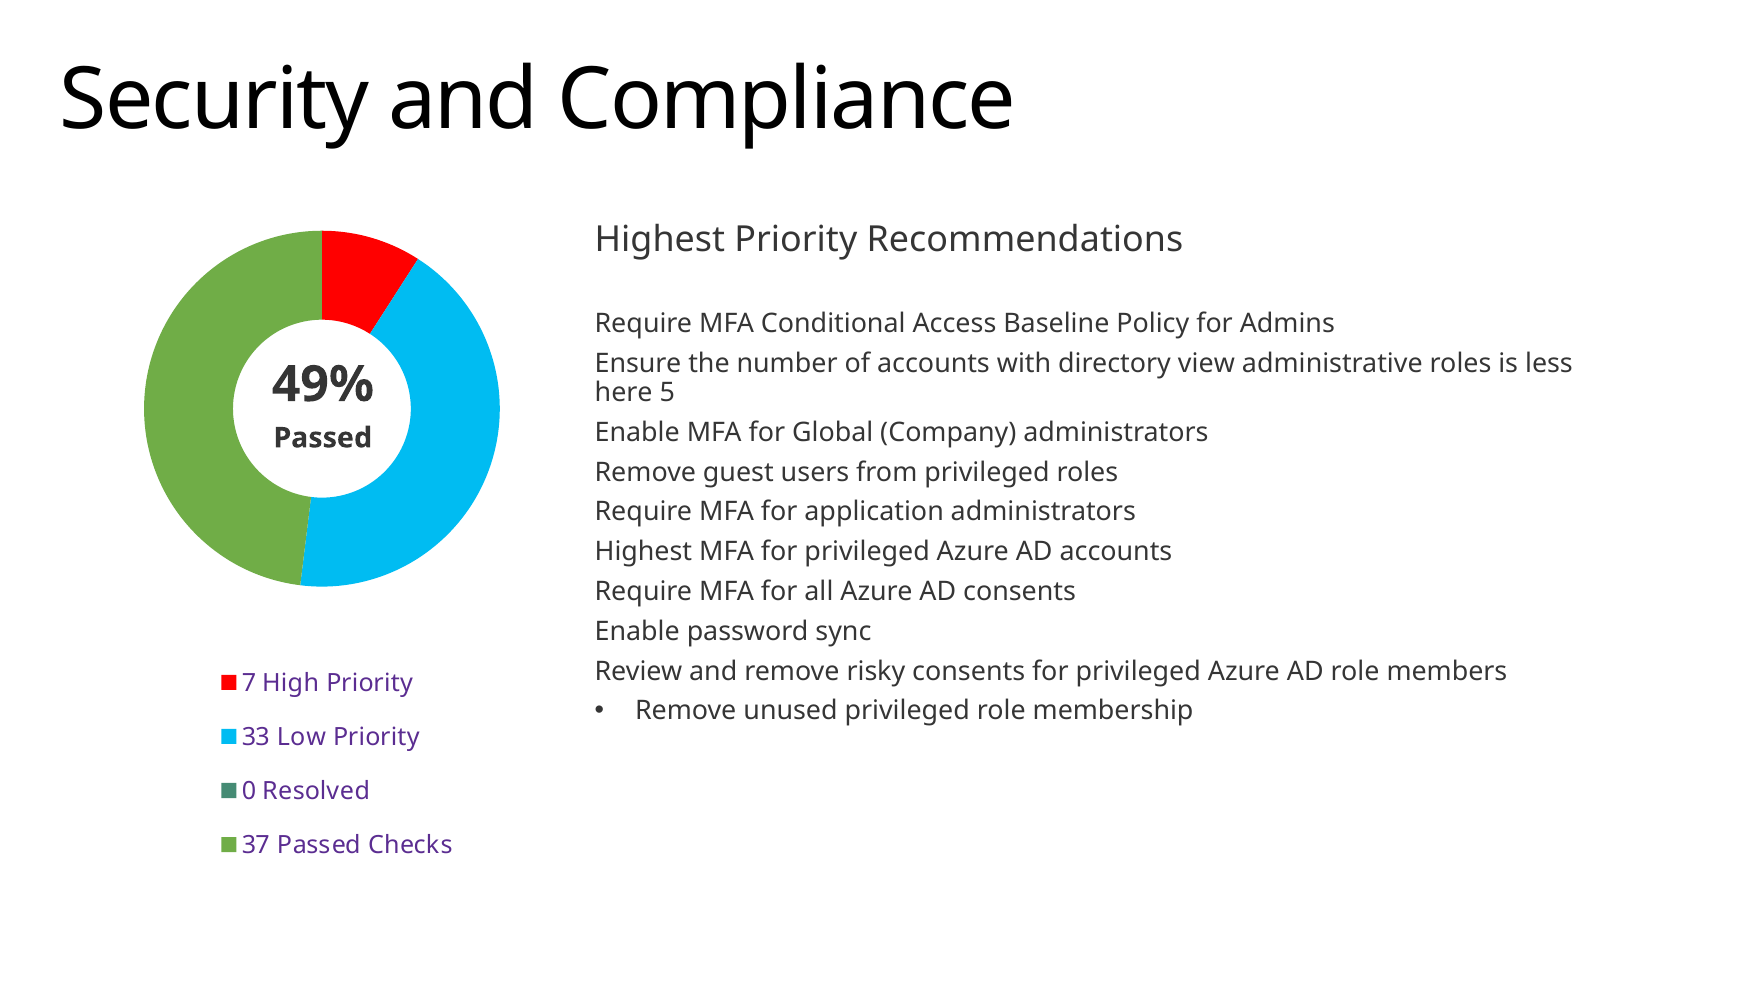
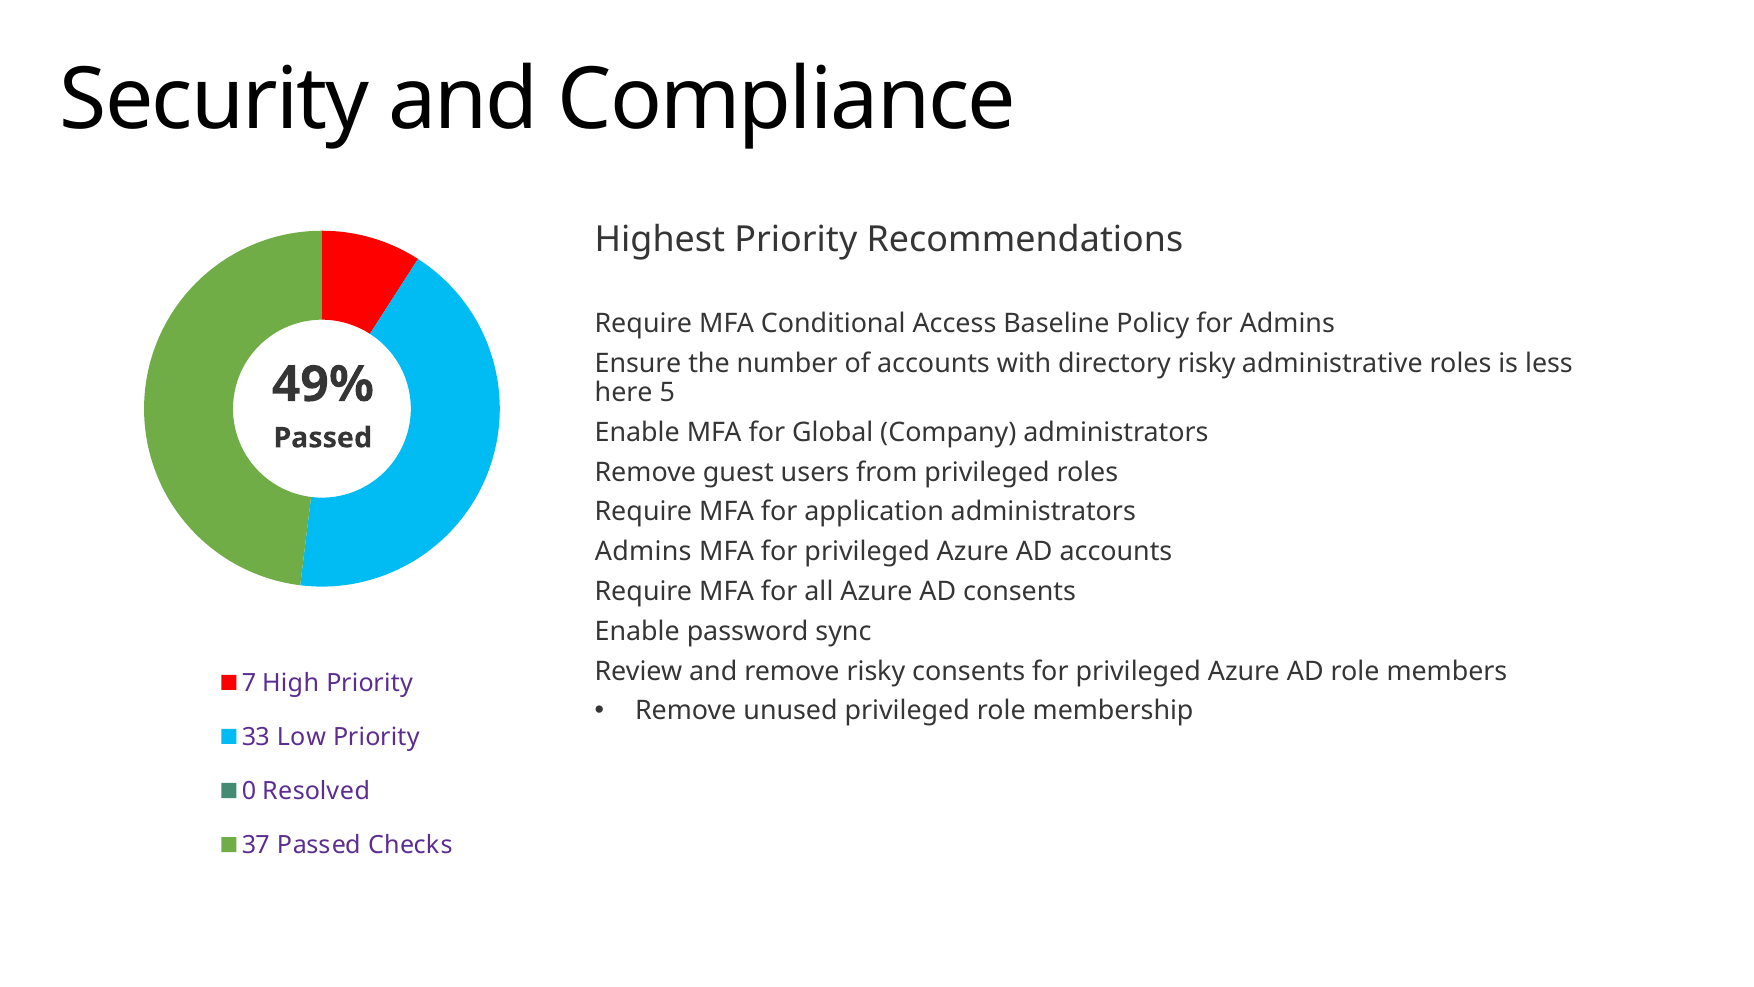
directory view: view -> risky (1207, 363)
Highest: Highest -> Admins (643, 552)
